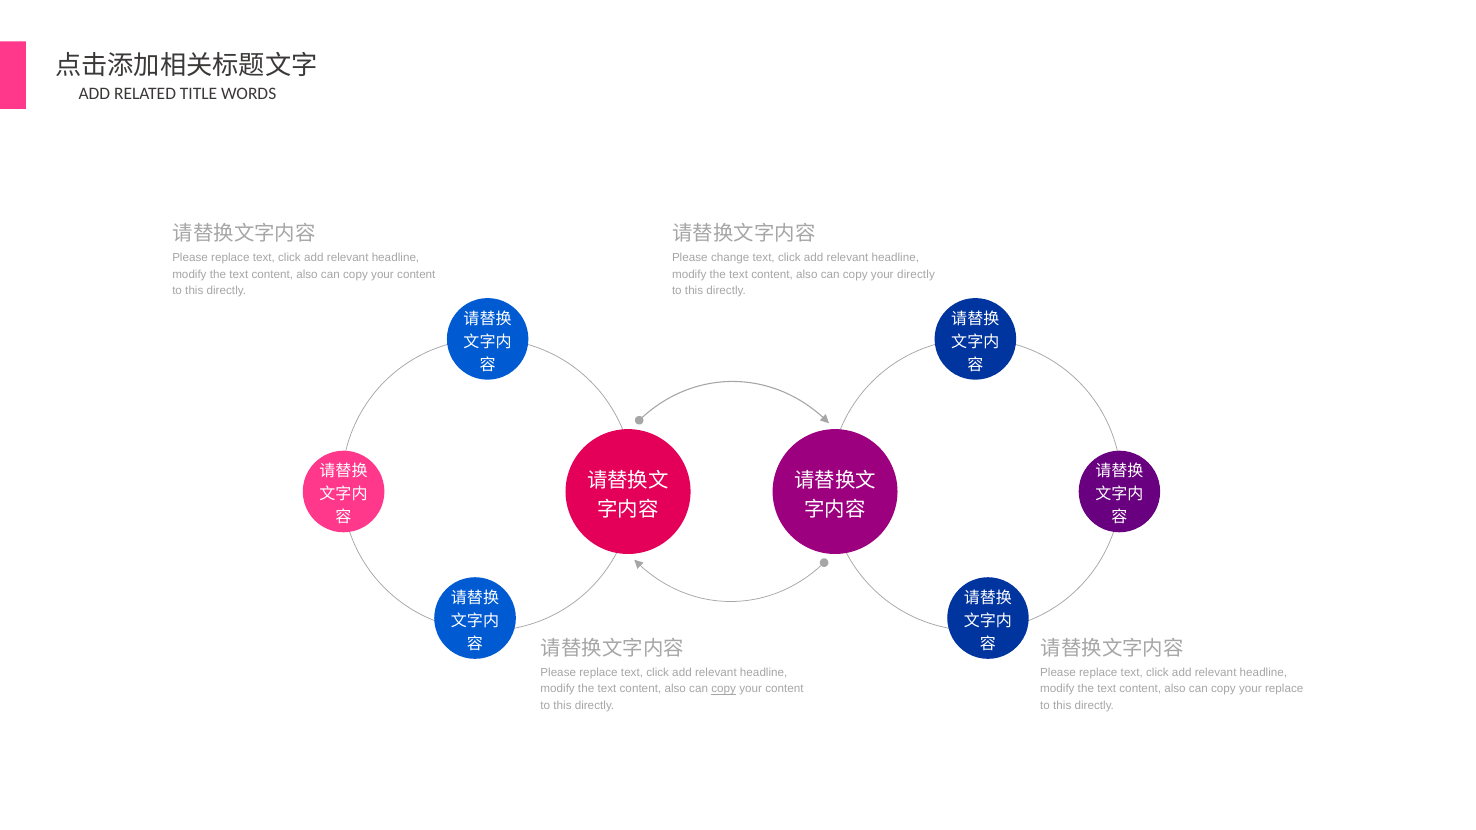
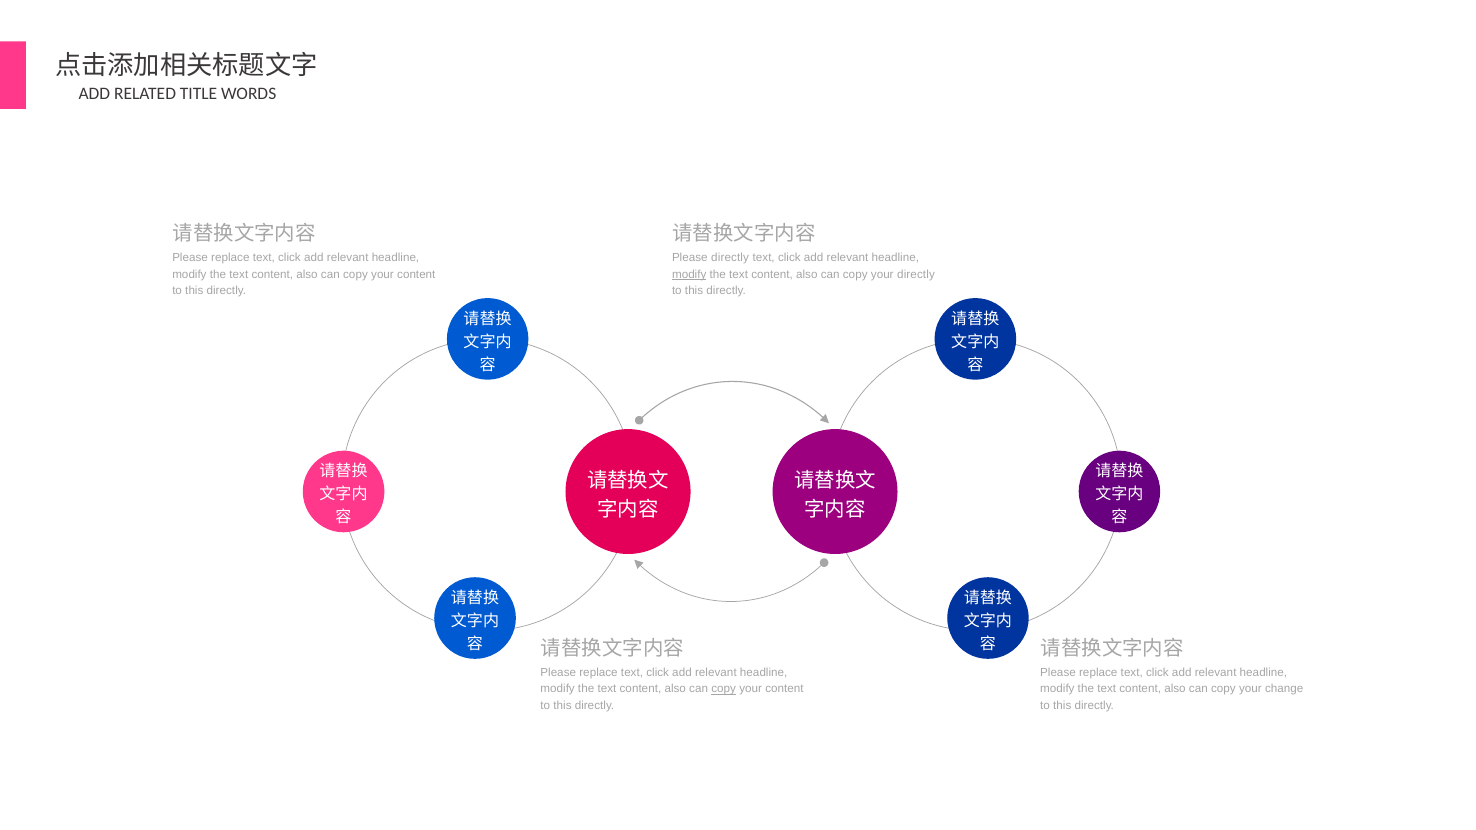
Please change: change -> directly (730, 258)
modify underline: none -> present (689, 274)
your replace: replace -> change (1284, 689)
